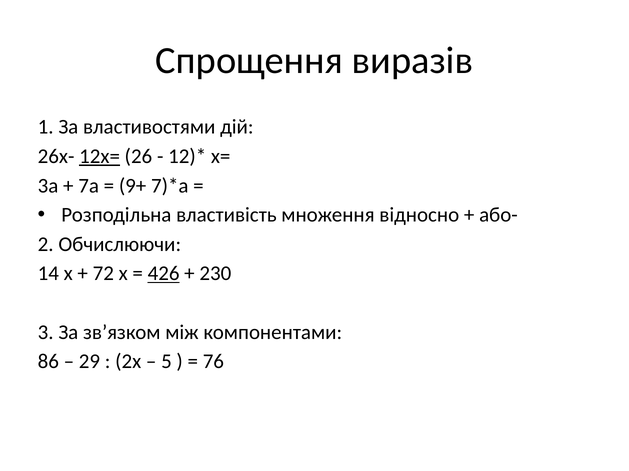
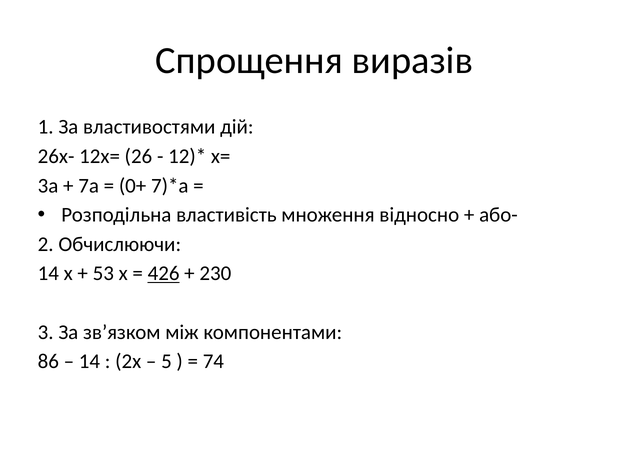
12х= underline: present -> none (100, 157)
9+: 9+ -> 0+ (133, 186)
72: 72 -> 53 (103, 274)
29: 29 -> 14 (89, 362)
76: 76 -> 74 (213, 362)
